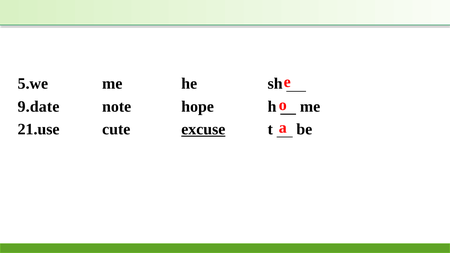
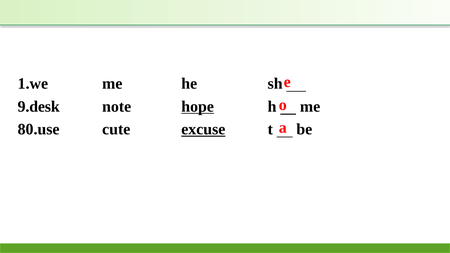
5.we: 5.we -> 1.we (33, 84)
9.date: 9.date -> 9.desk (39, 107)
hope underline: none -> present (198, 107)
21.use: 21.use -> 80.use (39, 129)
